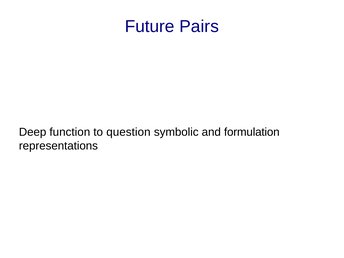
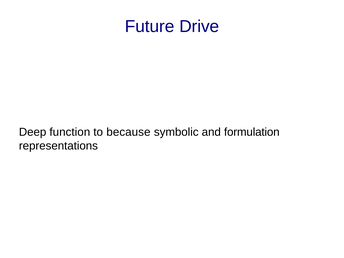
Pairs: Pairs -> Drive (199, 26)
question: question -> because (128, 132)
